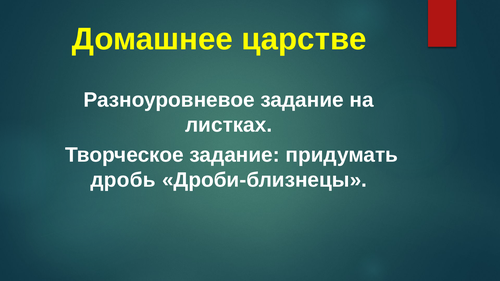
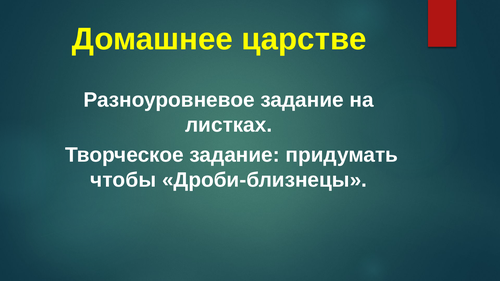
дробь: дробь -> чтобы (123, 180)
